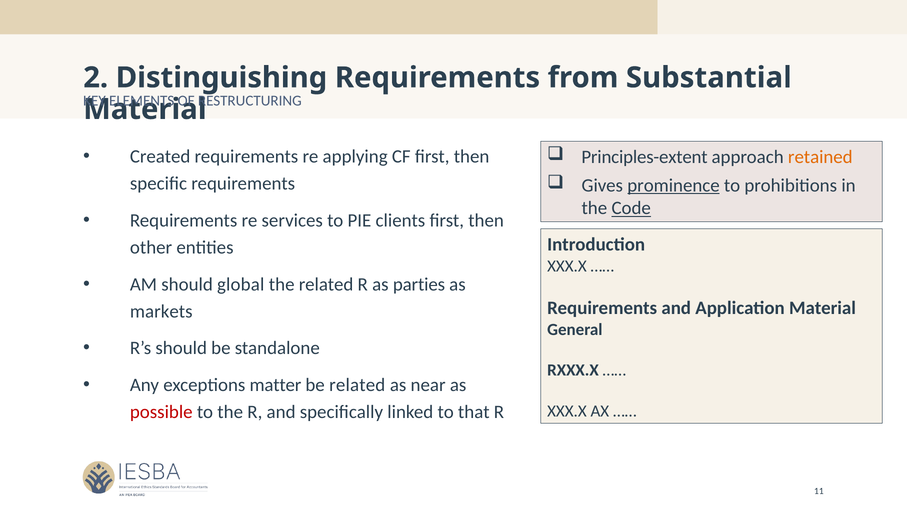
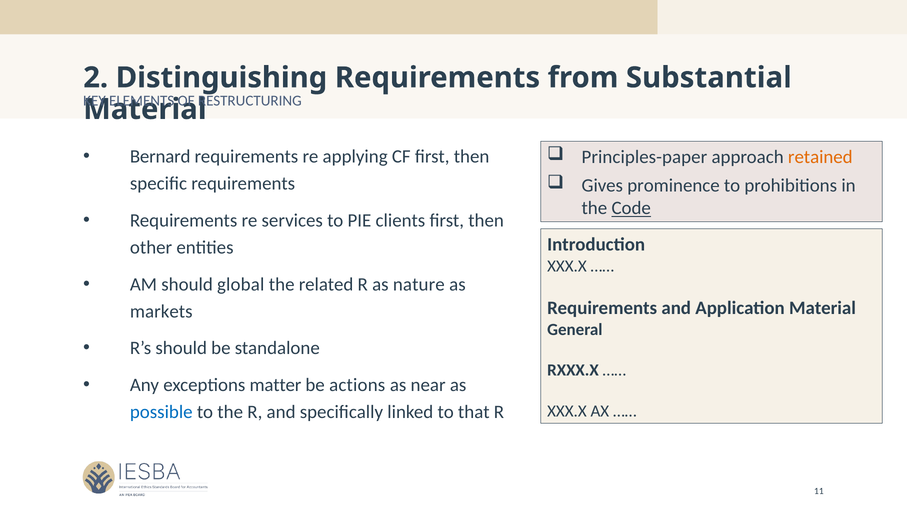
Created: Created -> Bernard (160, 157)
Principles-extent: Principles-extent -> Principles-paper (644, 157)
prominence underline: present -> none (673, 186)
parties: parties -> nature (419, 284)
be related: related -> actions (357, 385)
possible colour: red -> blue (161, 412)
